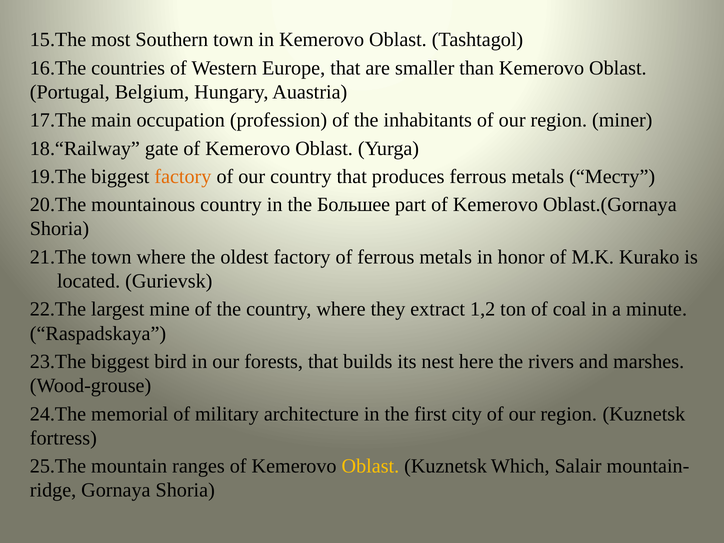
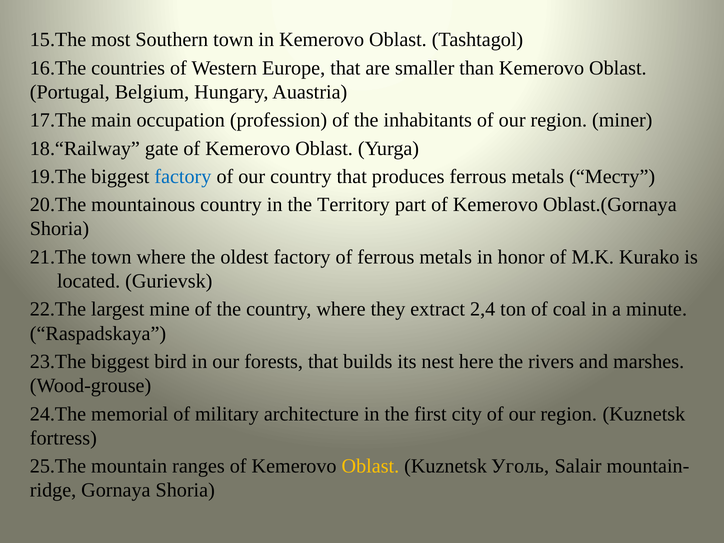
factory colour: orange -> blue (183, 177)
Большее: Большее -> Territory (353, 205)
1,2: 1,2 -> 2,4 (483, 309)
Which: Which -> Уголь (520, 466)
